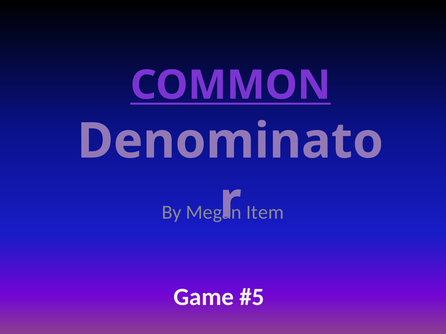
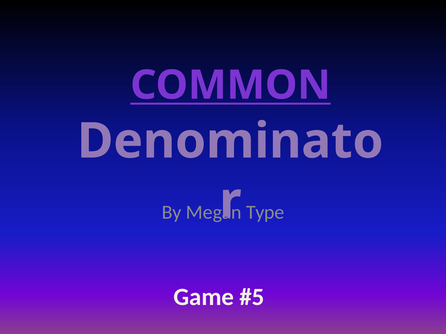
Item: Item -> Type (265, 212)
